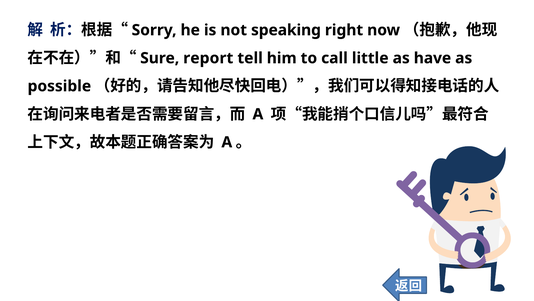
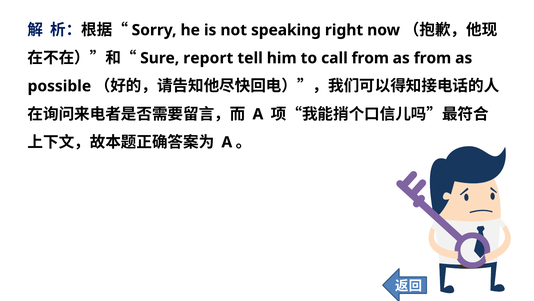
call little: little -> from (370, 58)
as have: have -> from (433, 58)
